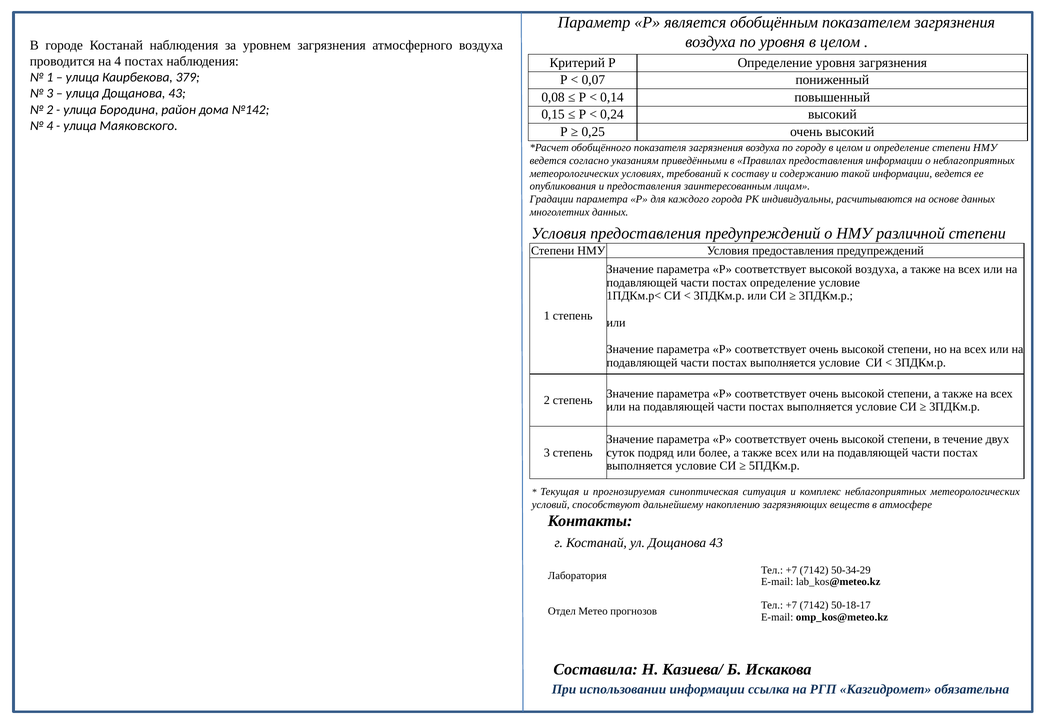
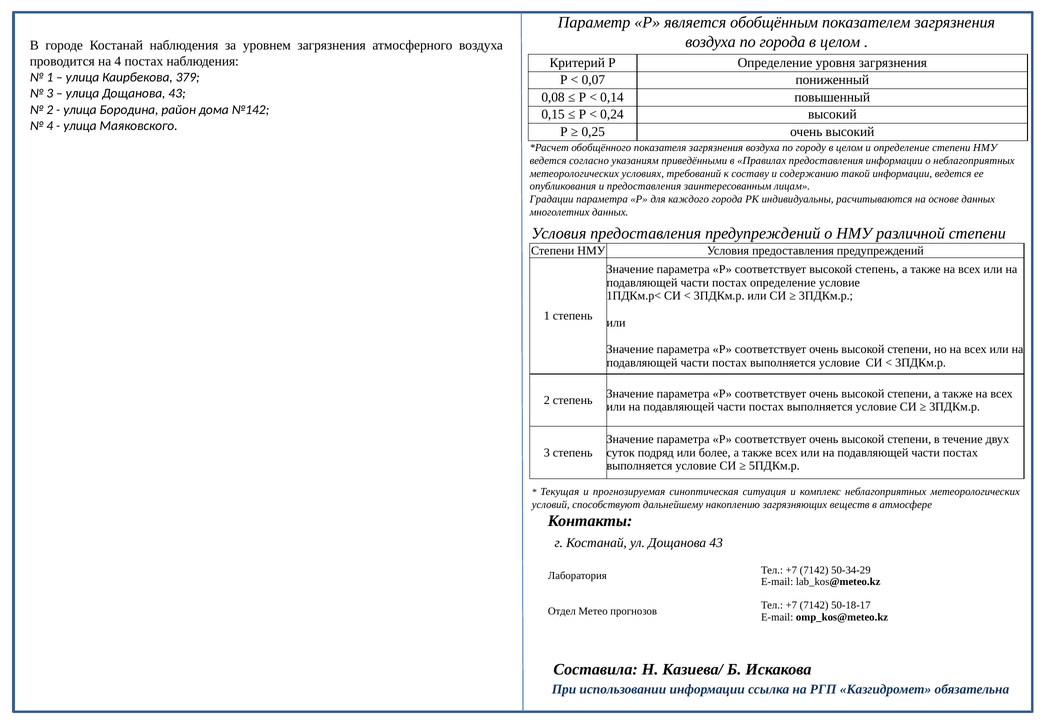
по уровня: уровня -> города (782, 42)
высокой воздуха: воздуха -> степень (877, 269)
